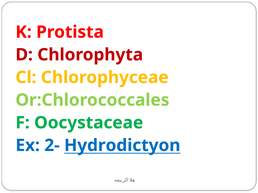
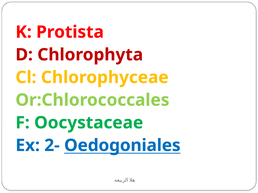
Hydrodictyon: Hydrodictyon -> Oedogoniales (122, 146)
